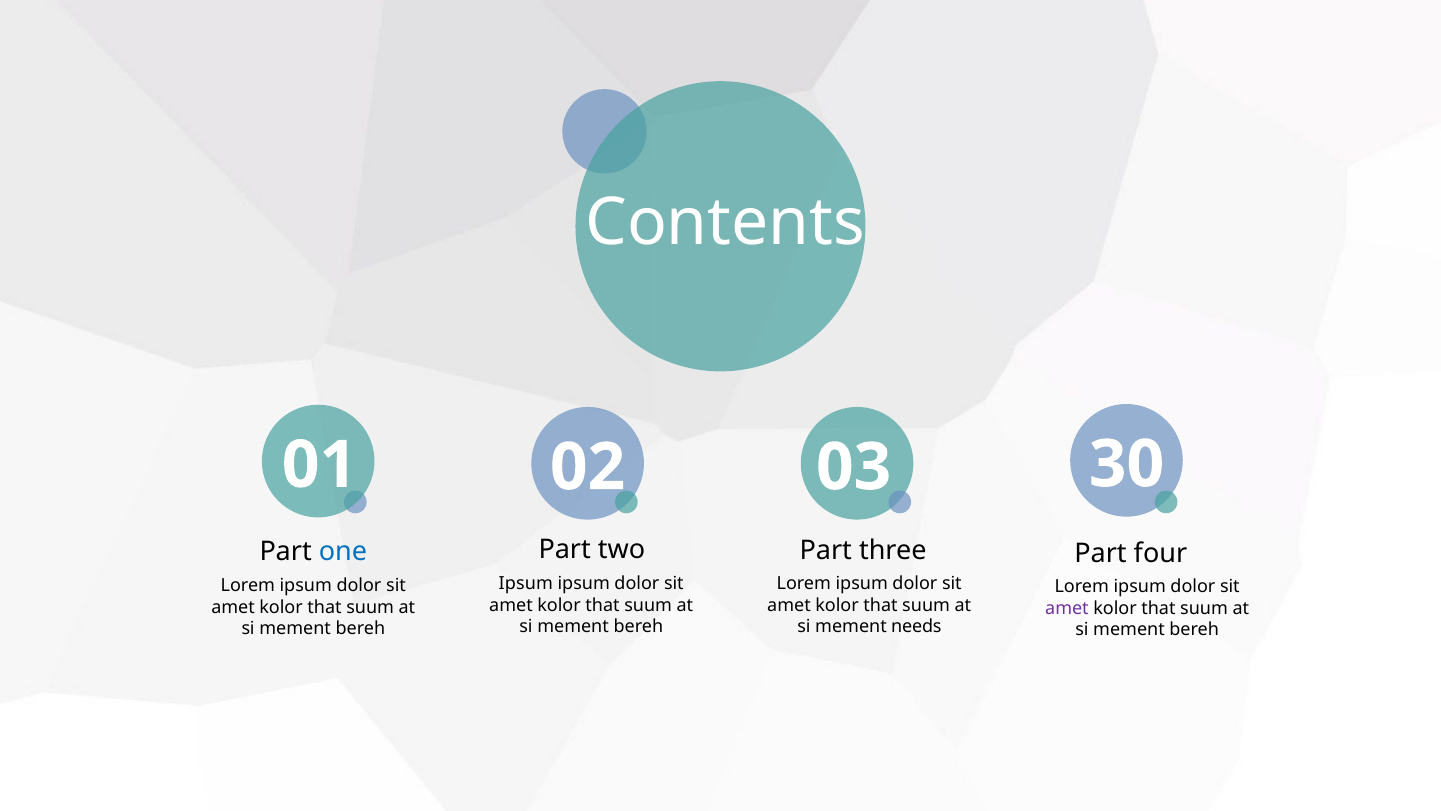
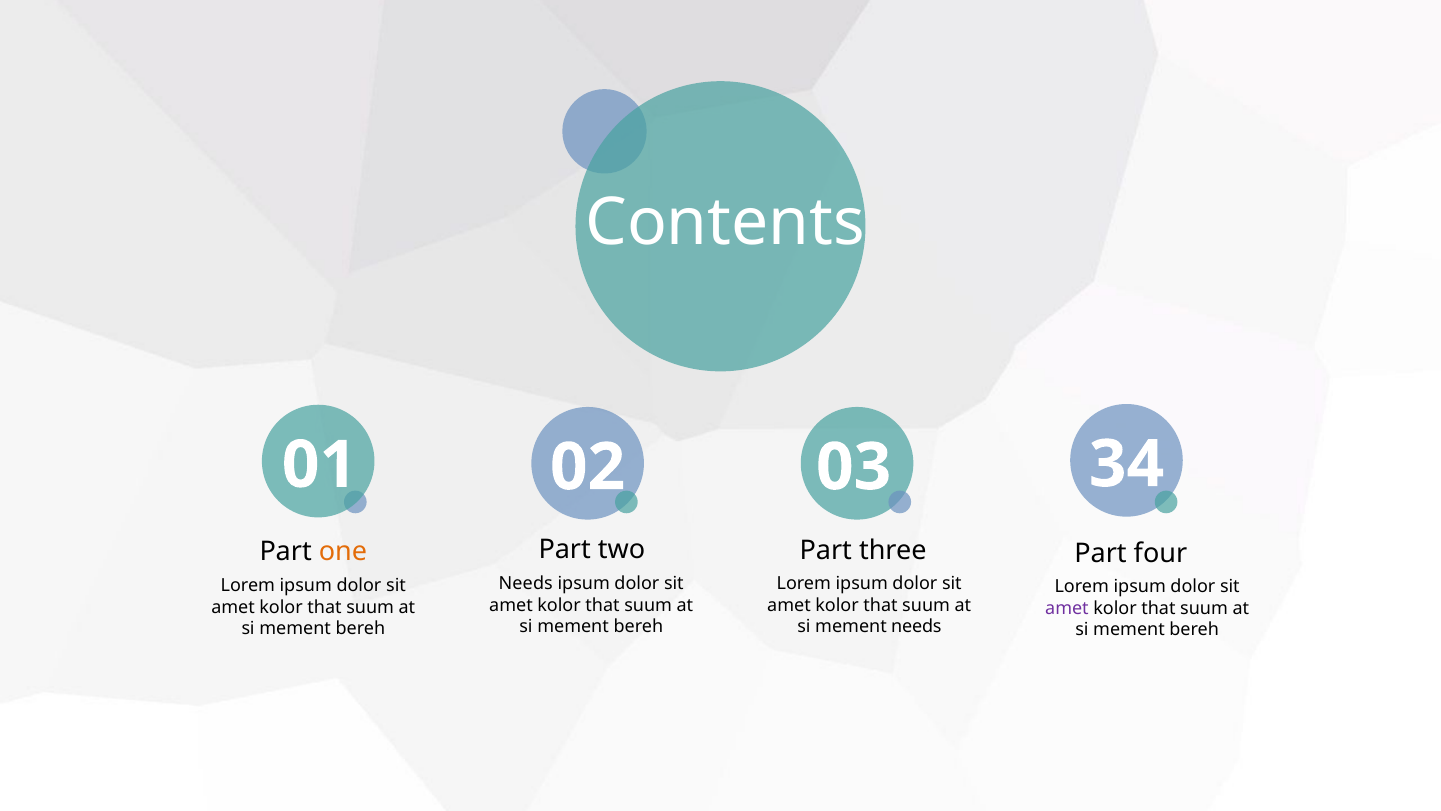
30: 30 -> 34 (1127, 464)
one colour: blue -> orange (343, 551)
Ipsum: Ipsum -> Needs (526, 583)
